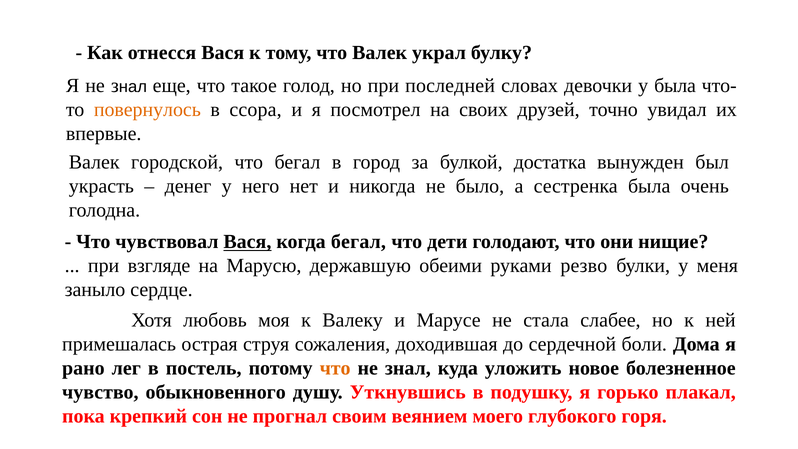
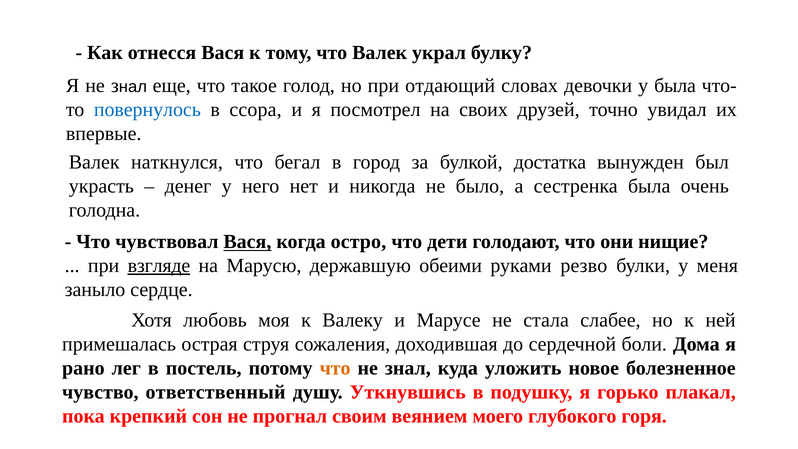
последней: последней -> отдающий (450, 86)
повернулось colour: orange -> blue (147, 110)
городской: городской -> наткнулся (177, 162)
когда бегал: бегал -> остро (358, 242)
взгляде underline: none -> present (159, 266)
обыкновенного: обыкновенного -> ответственный (216, 392)
